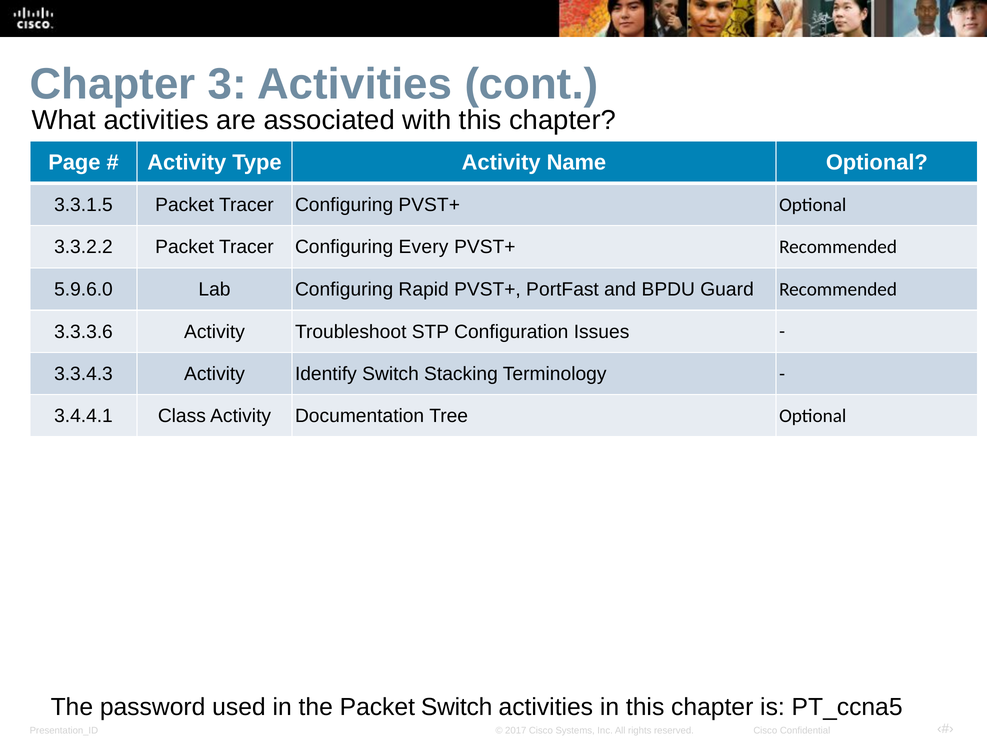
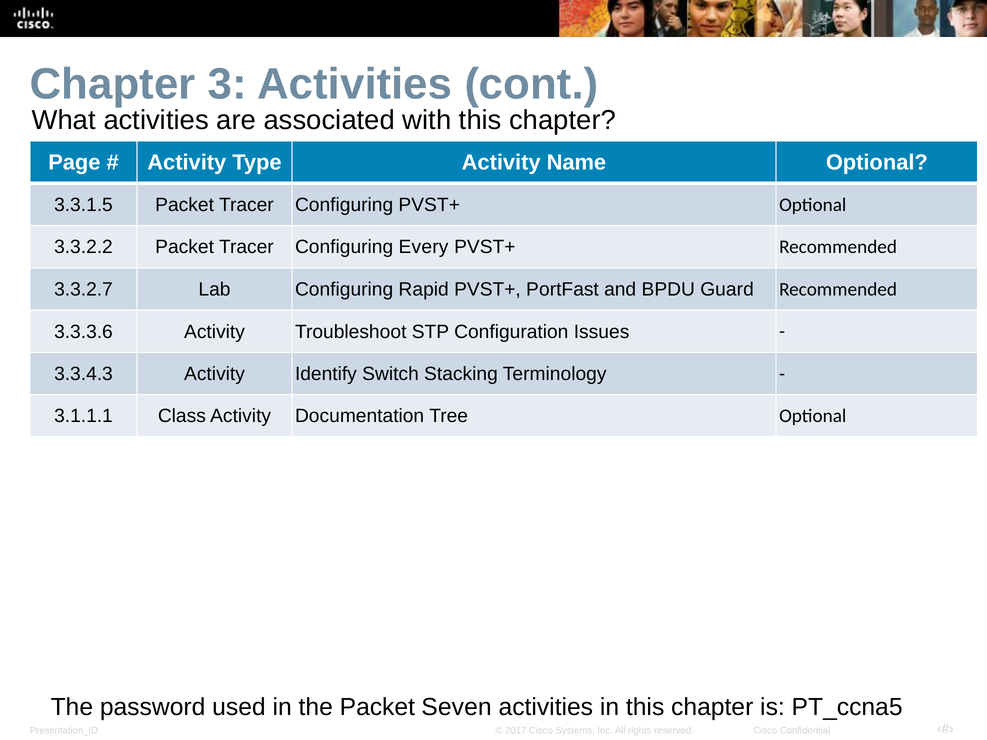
5.9.6.0: 5.9.6.0 -> 3.3.2.7 (83, 289)
3.4.4.1: 3.4.4.1 -> 3.1.1.1 (83, 416)
Packet Switch: Switch -> Seven (457, 708)
